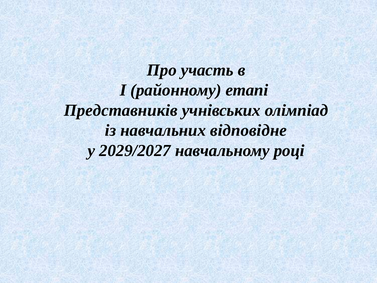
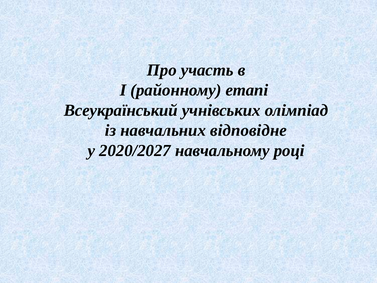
Представників: Представників -> Всеукраїнський (121, 110)
2029/2027: 2029/2027 -> 2020/2027 (135, 150)
